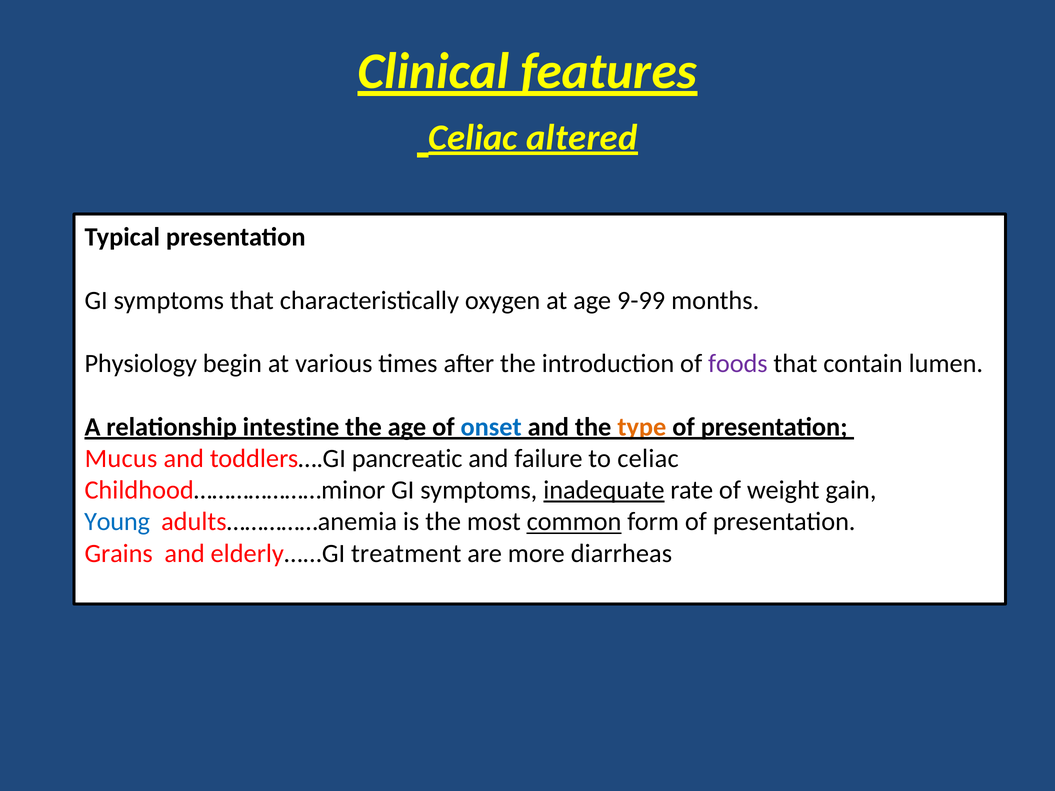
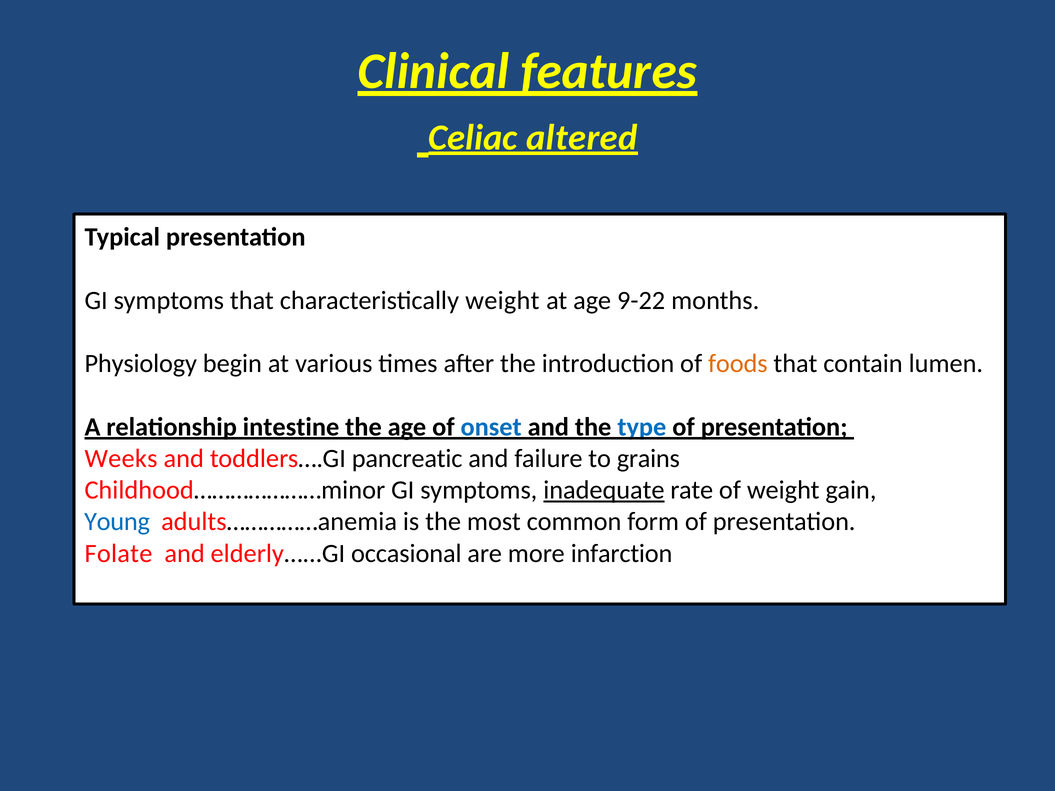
characteristically oxygen: oxygen -> weight (502, 300)
9-99: 9-99 -> 9-22 (641, 300)
foods colour: purple -> orange (738, 364)
type colour: orange -> blue (642, 427)
Mucus: Mucus -> Weeks (121, 459)
to celiac: celiac -> grains (648, 459)
common underline: present -> none (574, 522)
Grains: Grains -> Folate (118, 554)
treatment: treatment -> occasional (406, 554)
diarrheas: diarrheas -> infarction (622, 554)
